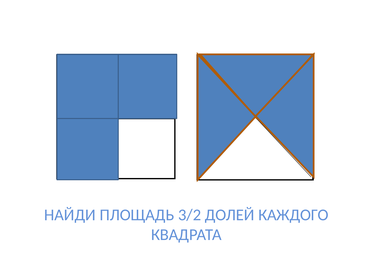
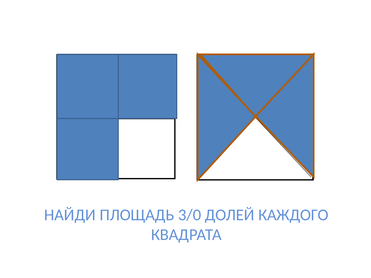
3/2: 3/2 -> 3/0 (190, 215)
